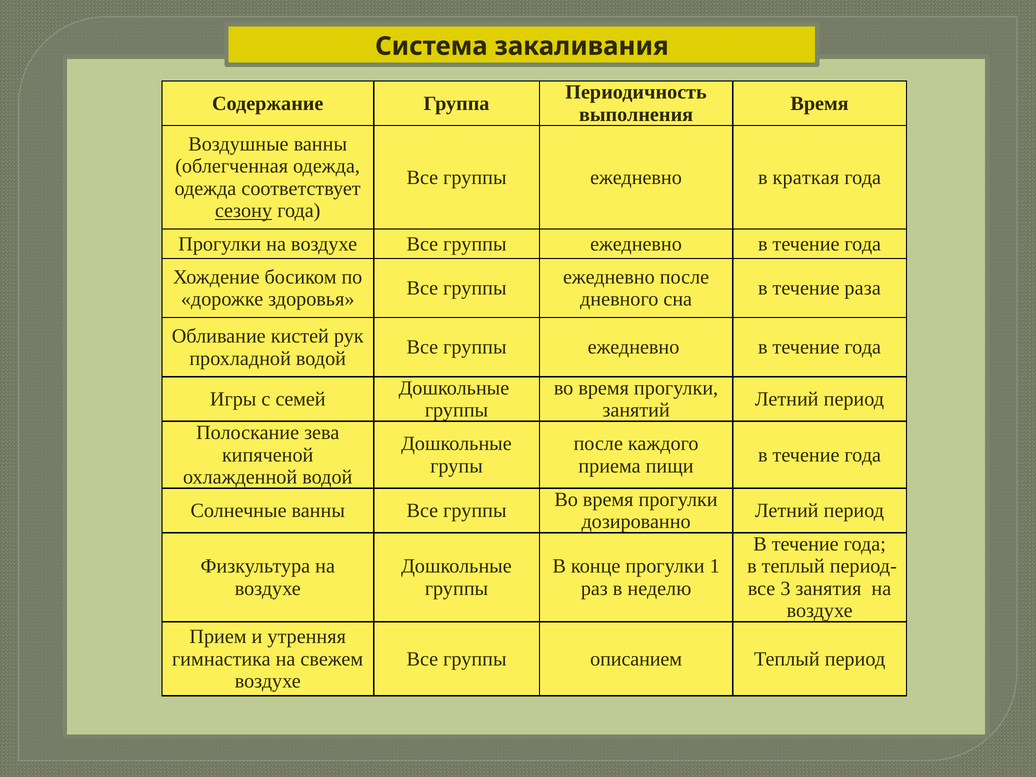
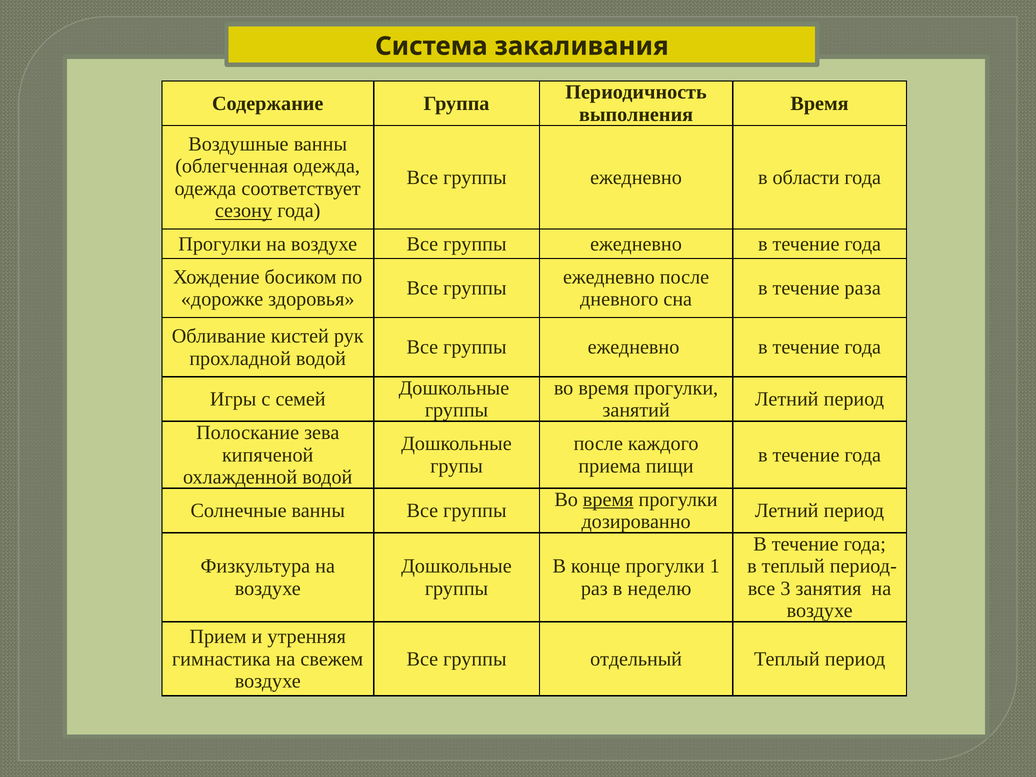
краткая: краткая -> области (806, 177)
время underline: none -> present (608, 499)
описанием: описанием -> отдельный (636, 659)
